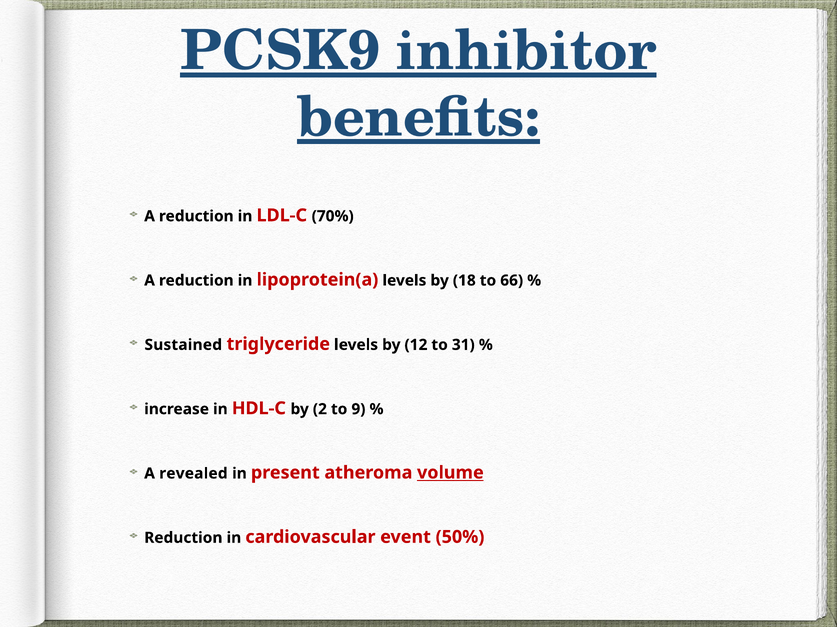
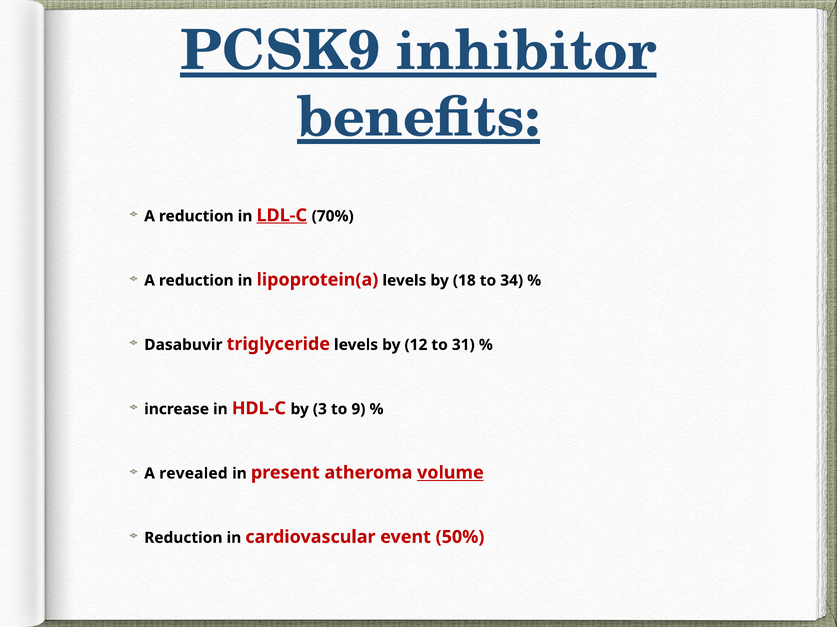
LDL-C underline: none -> present (282, 216)
66: 66 -> 34 (512, 281)
Sustained: Sustained -> Dasabuvir (183, 345)
2: 2 -> 3 (320, 410)
